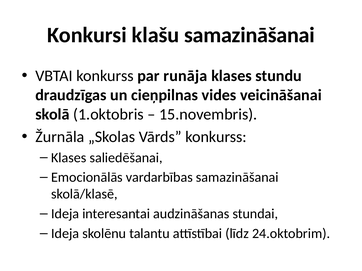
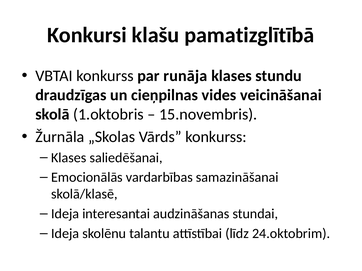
klašu samazināšanai: samazināšanai -> pamatizglītībā (249, 35)
